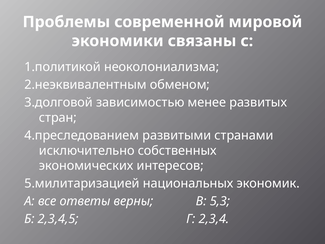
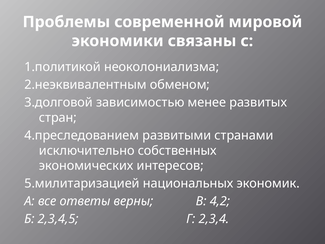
5,3: 5,3 -> 4,2 (220, 201)
